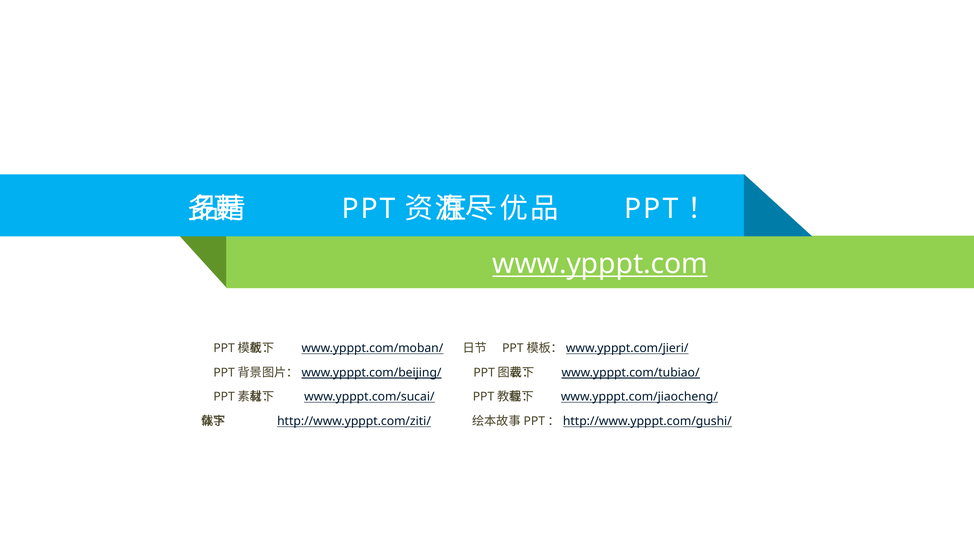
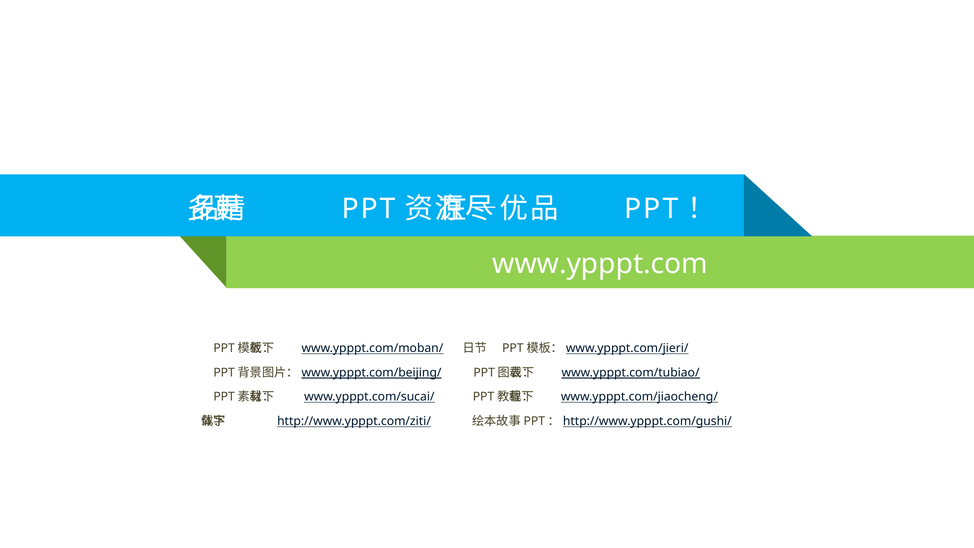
www.ypppt.com underline: present -> none (600, 264)
